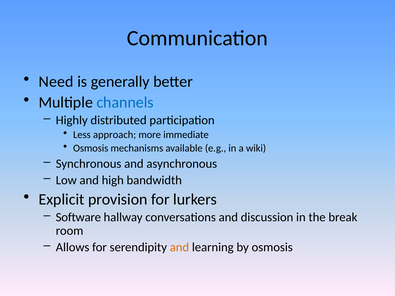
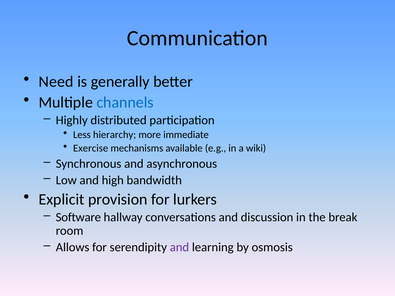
approach: approach -> hierarchy (115, 135)
Osmosis: Osmosis -> Exercise (91, 148)
and colour: orange -> purple (179, 247)
